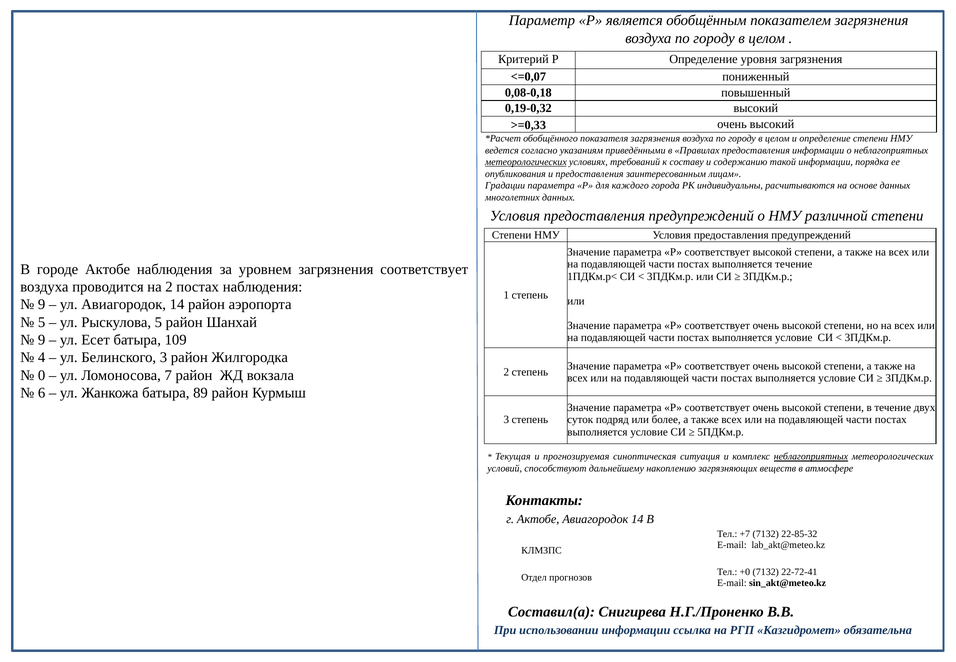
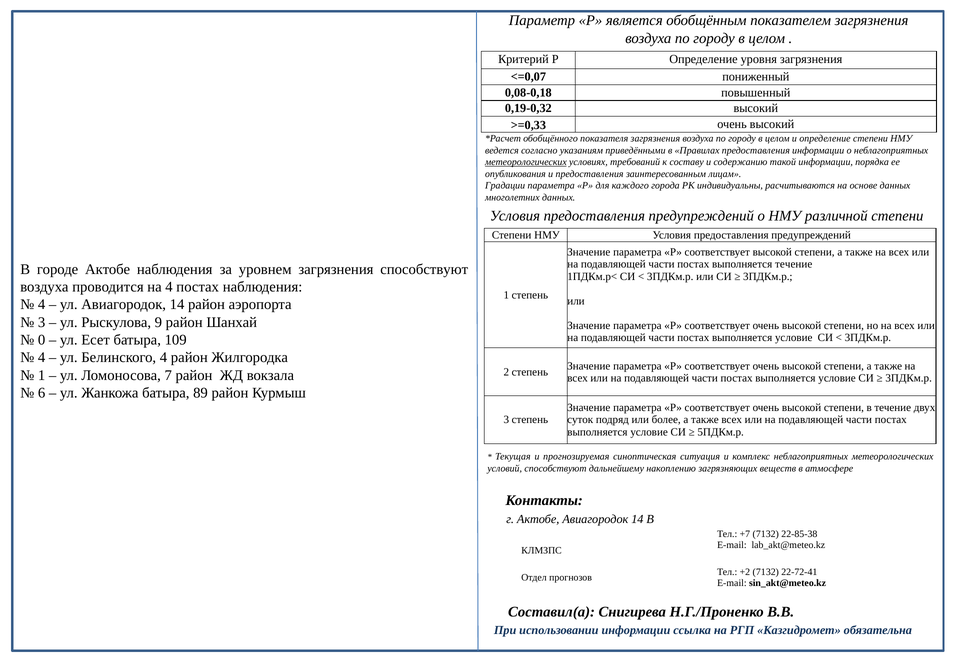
загрязнения соответствует: соответствует -> способствуют (424, 269)
на 2: 2 -> 4 (169, 287)
9: 9 -> 4 (42, 305)
5: 5 -> 3 (42, 322)
Рыскулова 5: 5 -> 9 (158, 322)
9: 9 -> 0 (42, 340)
Белинского 3: 3 -> 4 (164, 358)
0: 0 -> 1 (42, 375)
неблагоприятных underline: present -> none (811, 457)
22-85-32: 22-85-32 -> 22-85-38 (799, 534)
+0: +0 -> +2 (745, 572)
